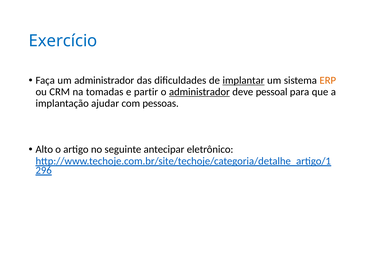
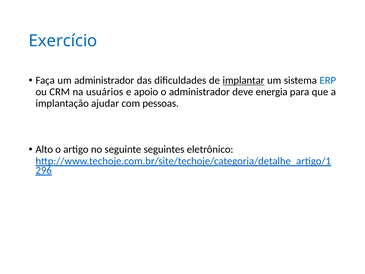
ERP colour: orange -> blue (328, 80)
tomadas: tomadas -> usuários (105, 92)
partir: partir -> apoio (146, 92)
administrador underline: present -> none (199, 92)
pessoal: pessoal -> energia (272, 92)
antecipar: antecipar -> seguintes (164, 149)
